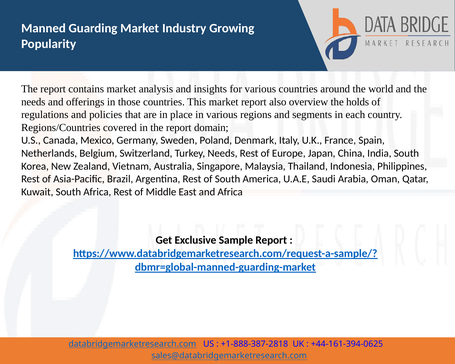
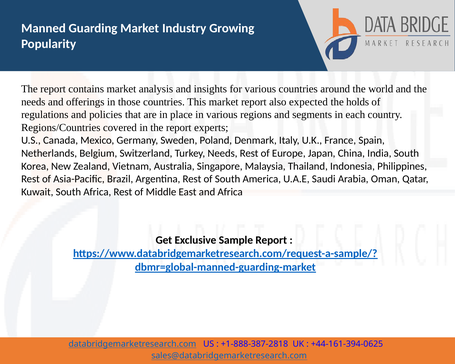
overview: overview -> expected (308, 102)
domain: domain -> experts (211, 128)
